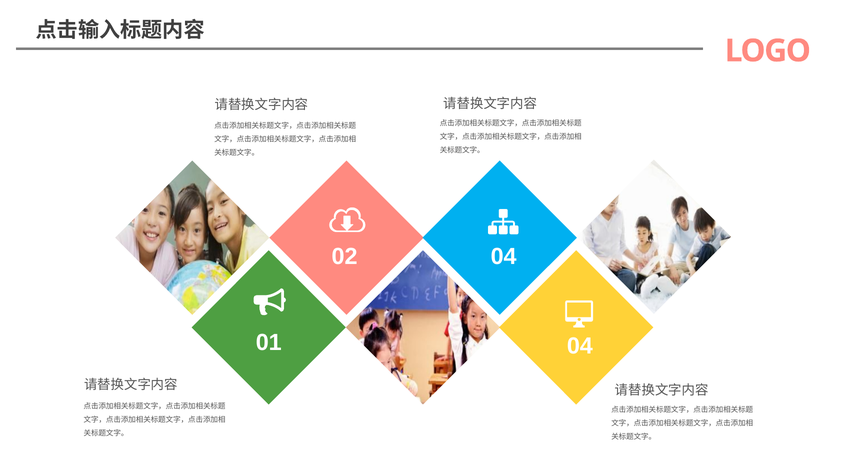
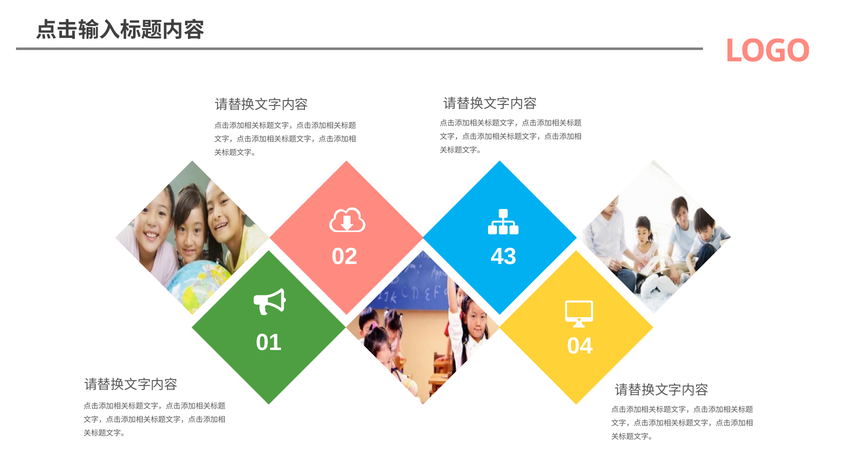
02 04: 04 -> 43 (504, 256)
